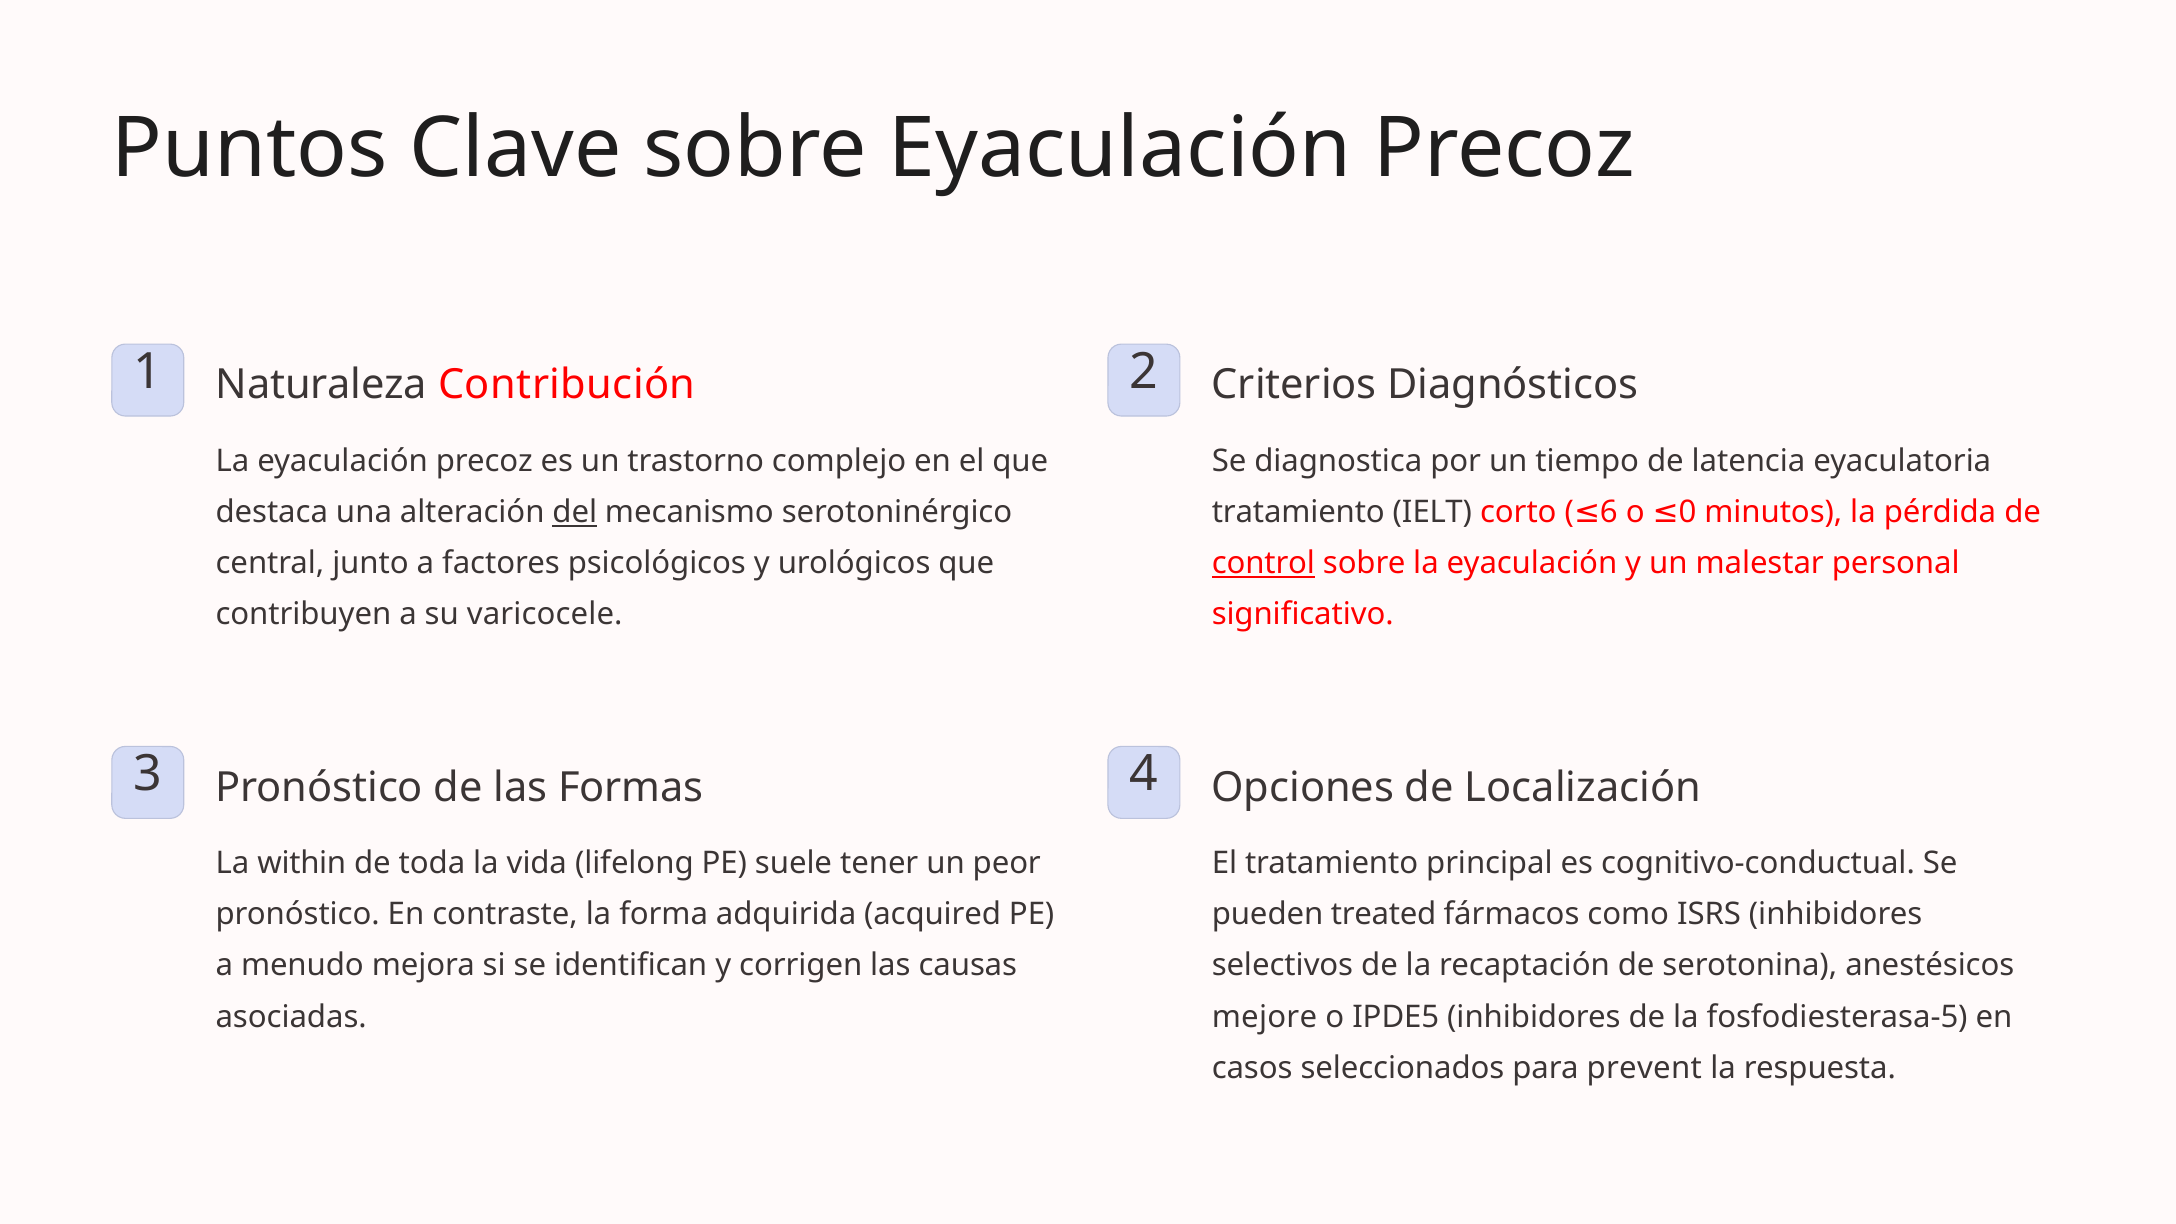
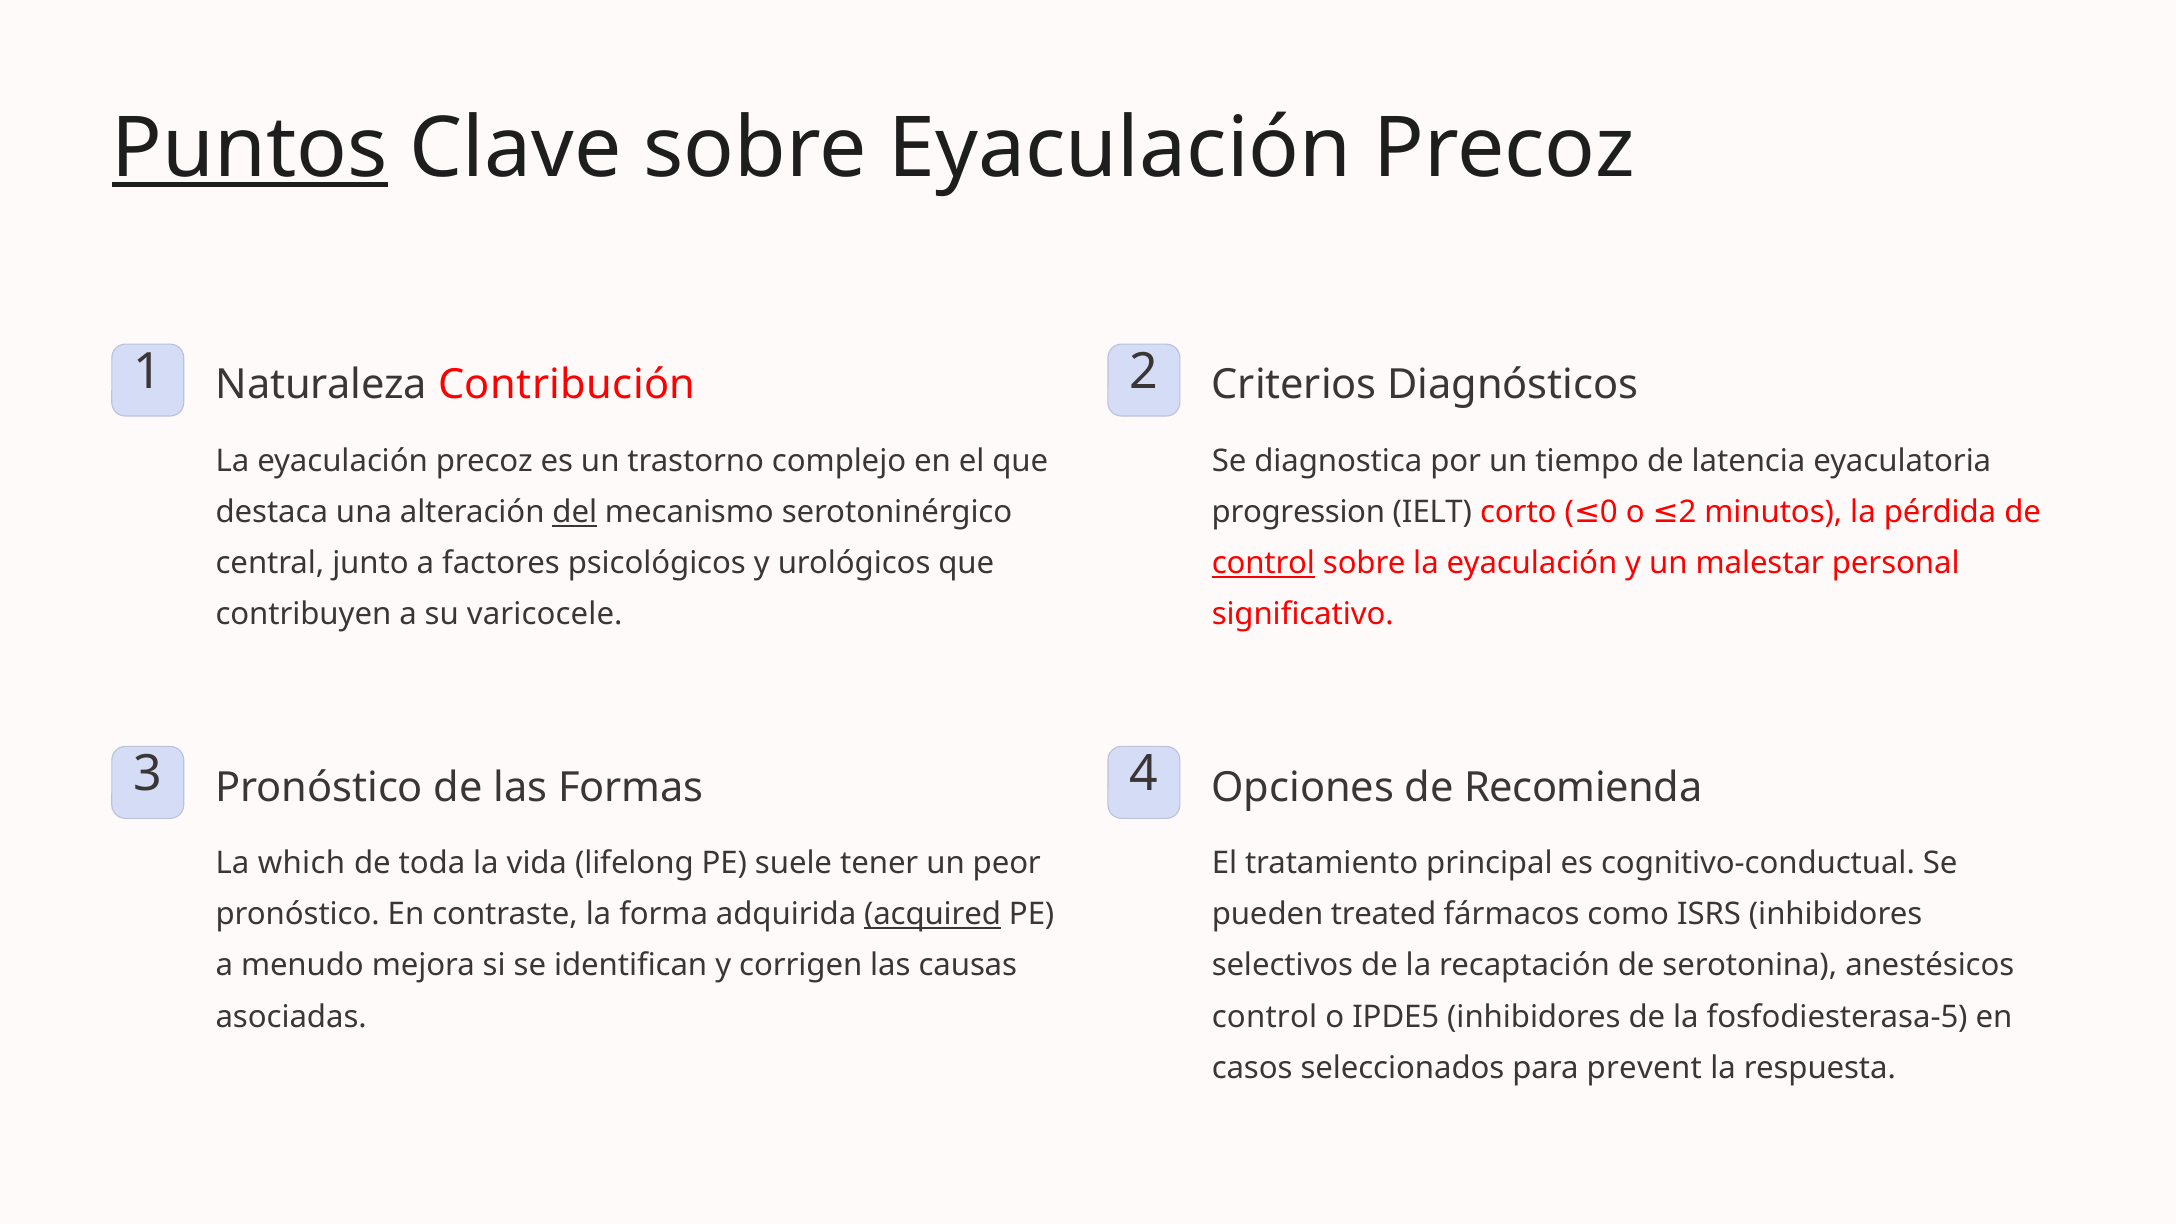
Puntos underline: none -> present (250, 148)
tratamiento: tratamiento -> progression (1298, 512)
6: 6 -> 0 (1609, 512)
o 0: 0 -> 2 (1687, 512)
Localización: Localización -> Recomienda (1583, 787)
within: within -> which (301, 864)
acquired underline: none -> present (933, 915)
mejore: mejore -> control (1264, 1017)
